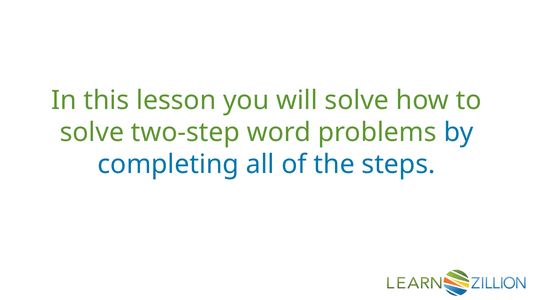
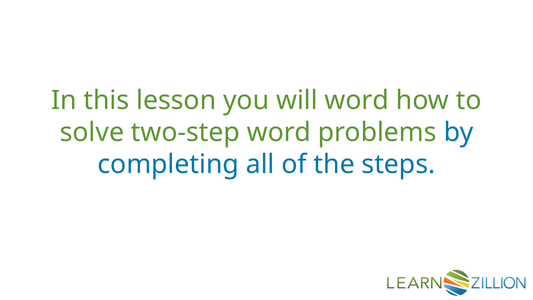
will solve: solve -> word (357, 100)
